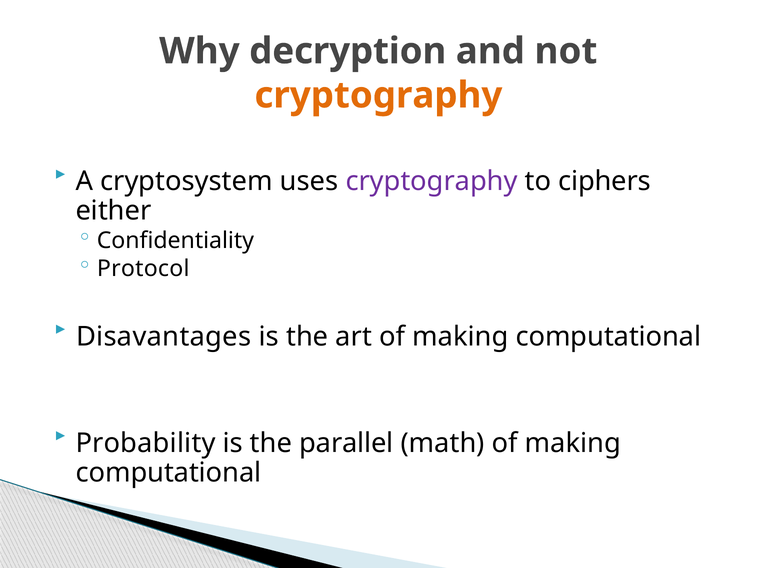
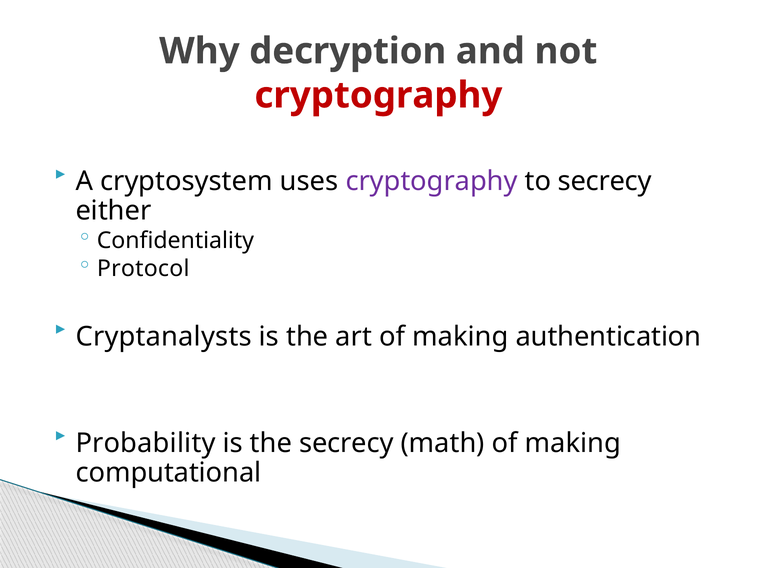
cryptography colour: orange -> red (378, 95)
to ciphers: ciphers -> secrecy (605, 181)
Disavantages: Disavantages -> Cryptanalysts (164, 337)
art of making computational: computational -> authentication (608, 337)
the parallel: parallel -> secrecy (346, 443)
